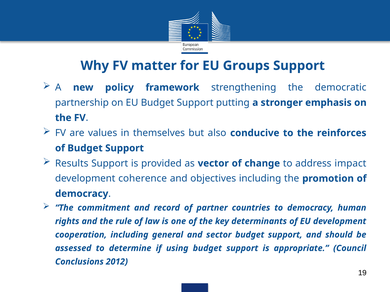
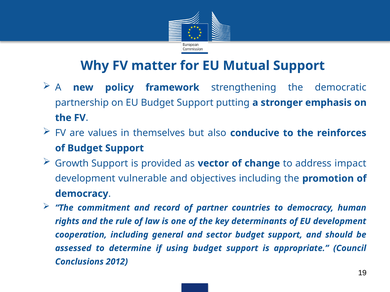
Groups: Groups -> Mutual (246, 66)
Results: Results -> Growth (72, 164)
coherence: coherence -> vulnerable (143, 179)
